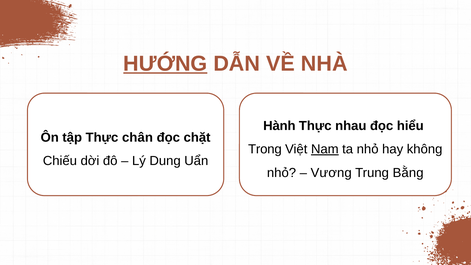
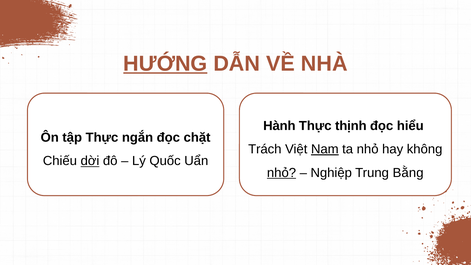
nhau: nhau -> thịnh (351, 126)
chân: chân -> ngắn (138, 137)
Trong: Trong -> Trách (265, 149)
dời underline: none -> present (90, 161)
Dung: Dung -> Quốc (165, 161)
nhỏ underline: none -> present (282, 173)
Vương: Vương -> Nghiệp (331, 173)
